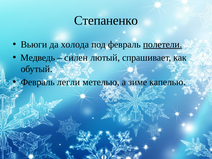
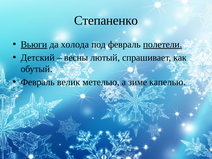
Вьюги underline: none -> present (34, 44)
Медведь: Медведь -> Детский (38, 58)
силен: силен -> весны (76, 58)
легли: легли -> велик (69, 82)
